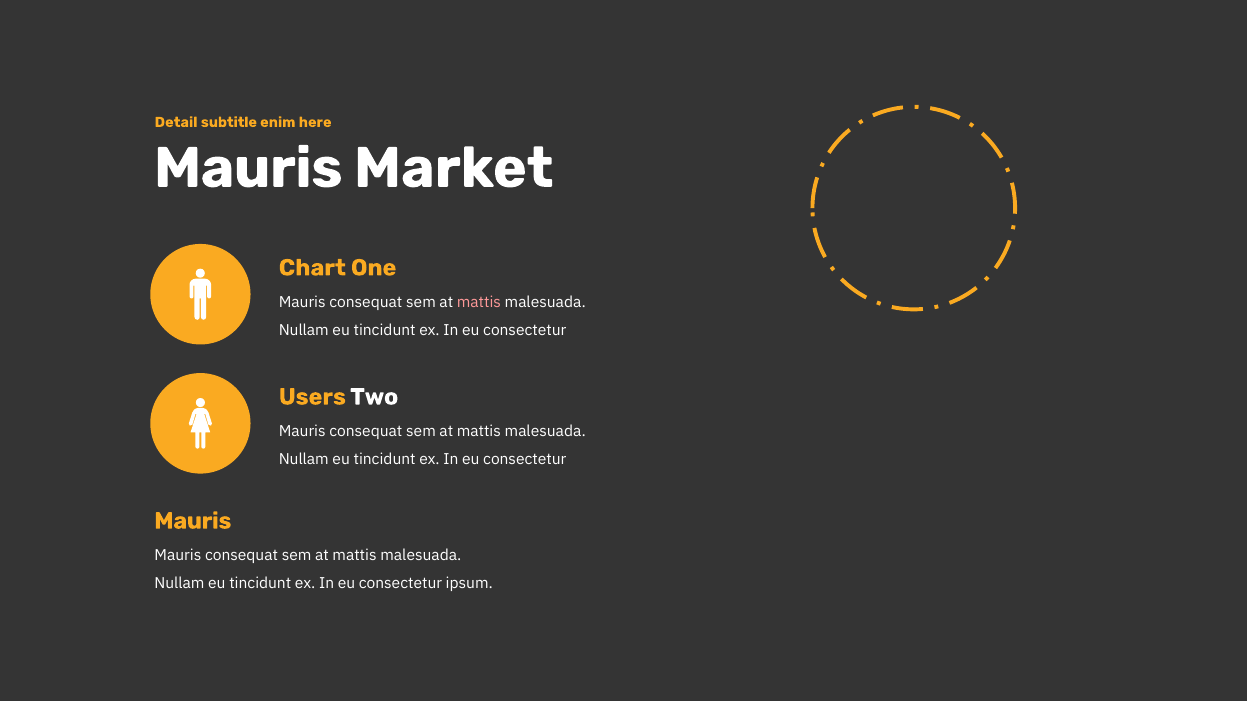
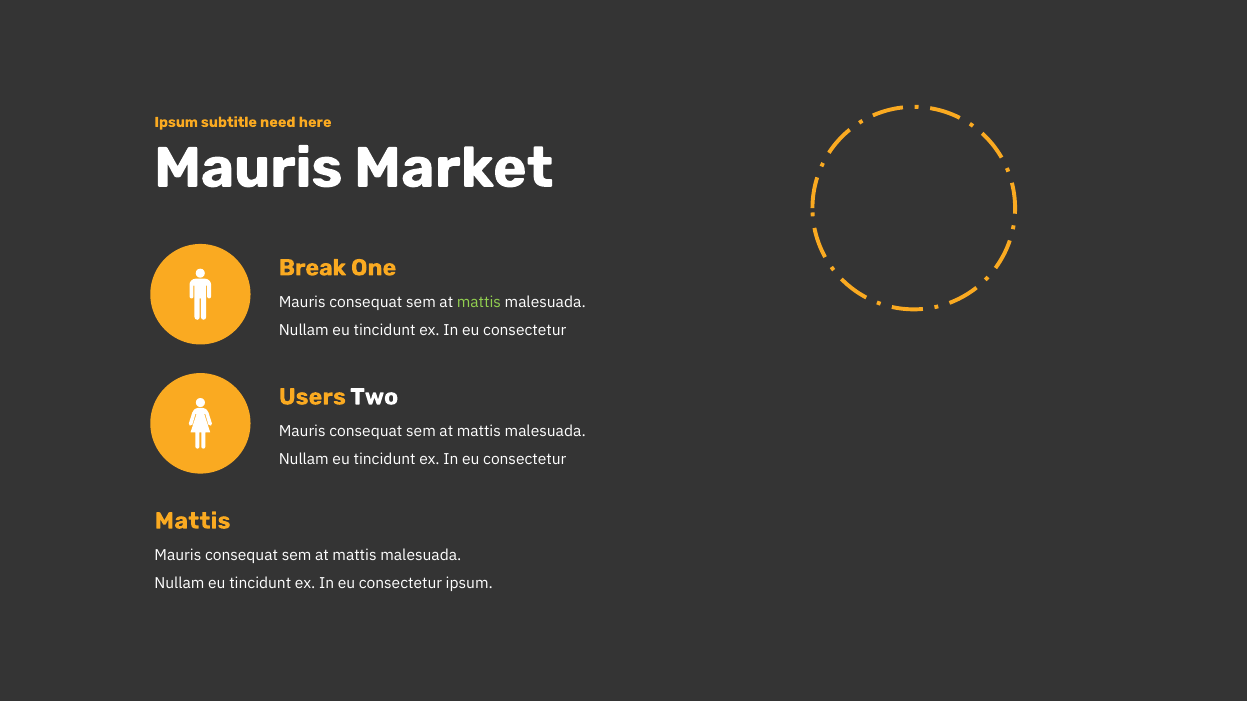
Detail: Detail -> Ipsum (176, 122)
enim: enim -> need (278, 122)
Chart: Chart -> Break (312, 268)
mattis colour: pink -> light green (479, 303)
Mauris: Mauris -> Mattis (193, 521)
